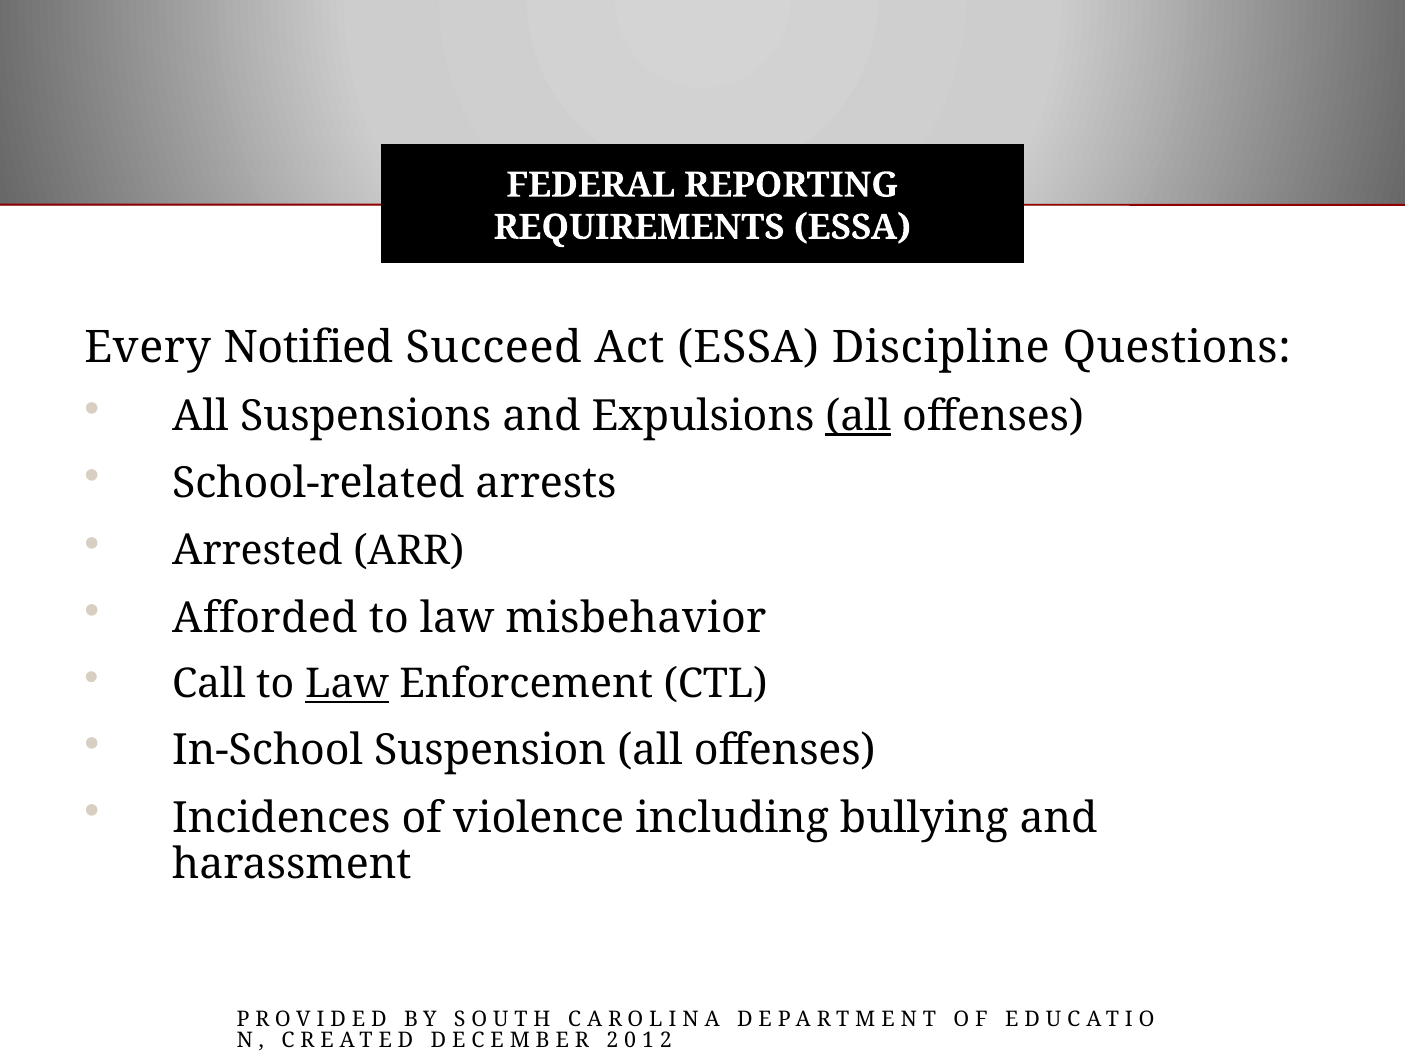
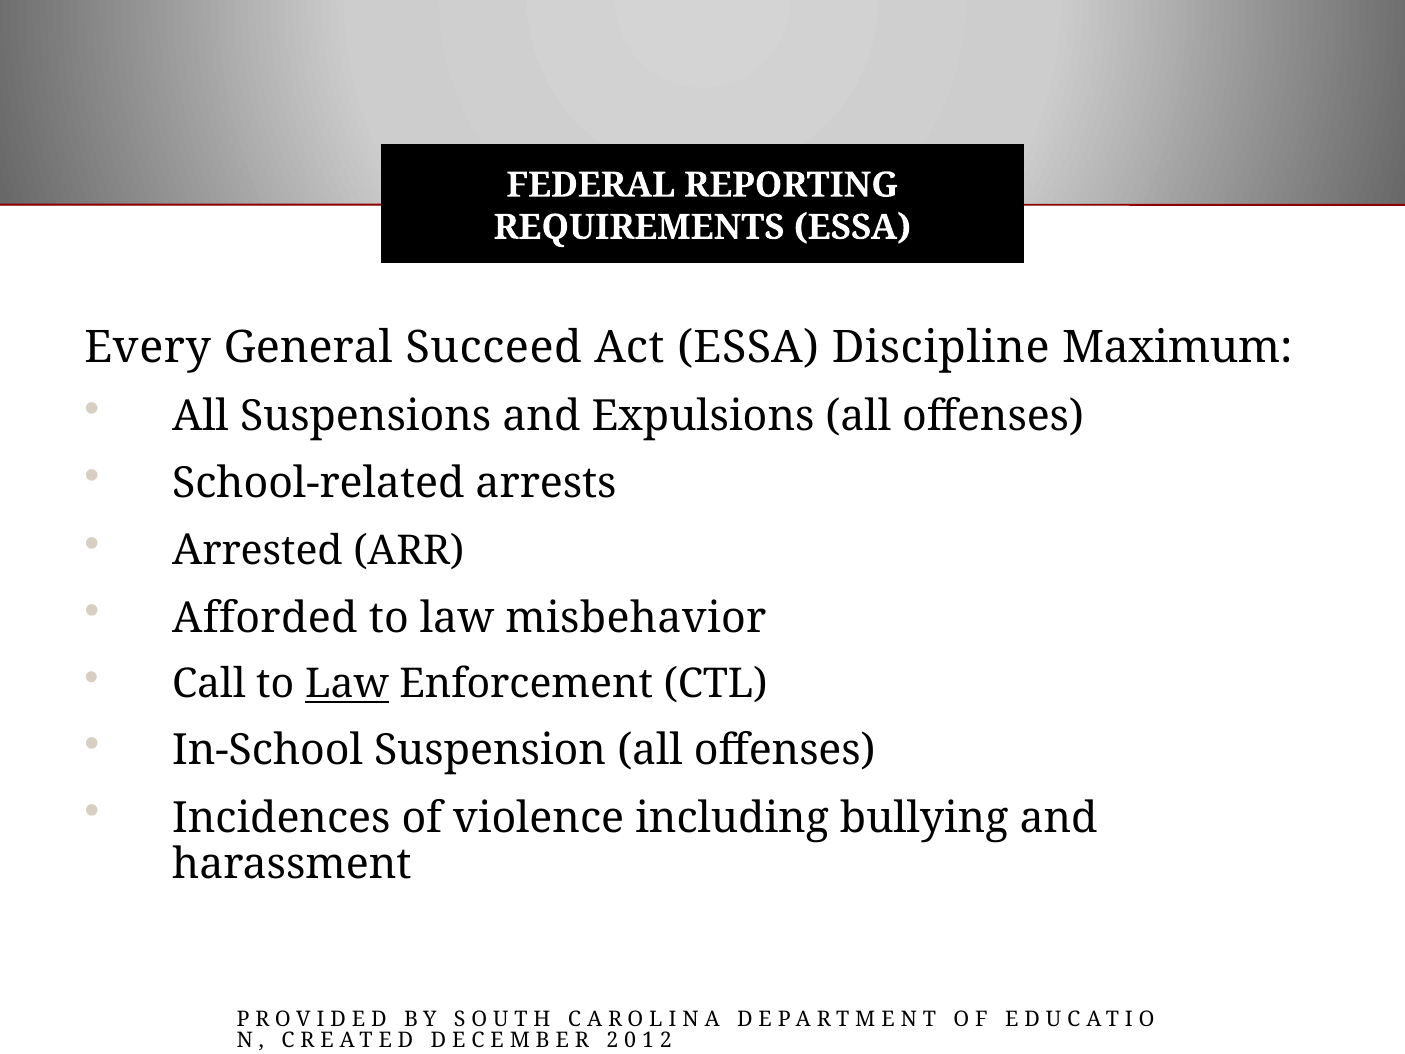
Notified: Notified -> General (308, 348)
Questions: Questions -> Maximum (1177, 348)
all underline: present -> none (858, 416)
